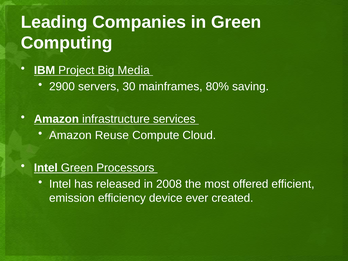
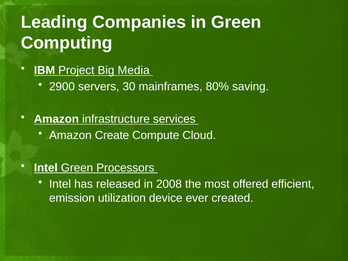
Reuse: Reuse -> Create (112, 135)
efficiency: efficiency -> utilization (122, 198)
